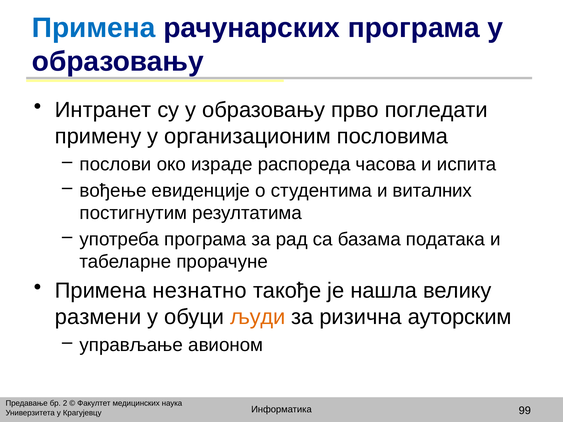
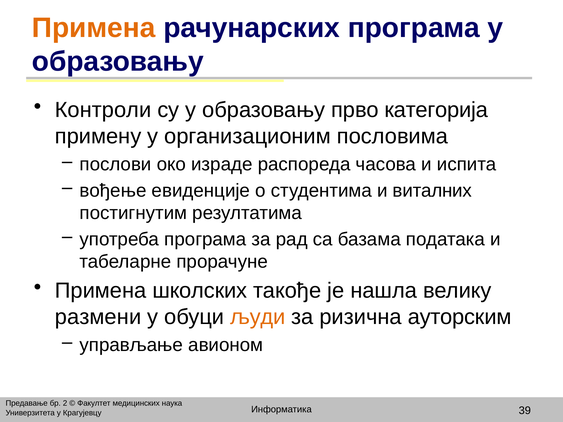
Примена colour: blue -> orange (94, 28)
Интранет: Интранет -> Контроли (103, 110)
погледати: погледати -> категорија (436, 110)
незнатно: незнатно -> школских (200, 291)
99: 99 -> 39 (525, 411)
